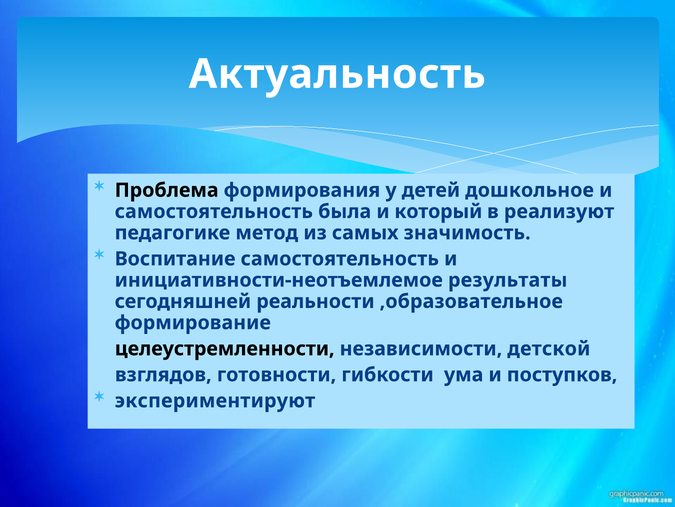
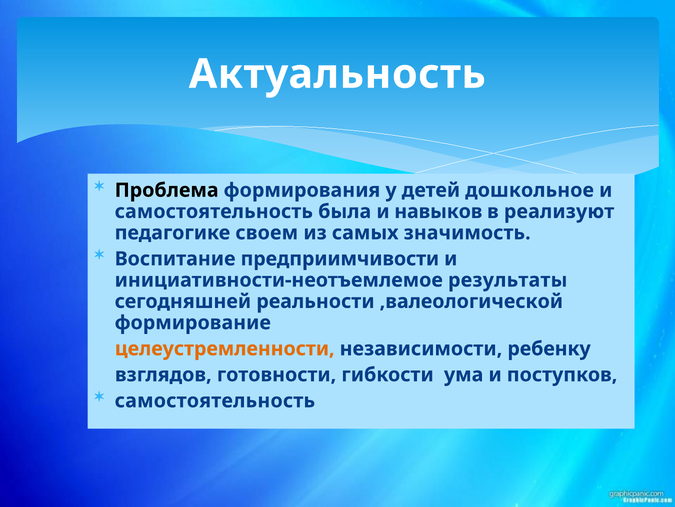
который: который -> навыков (438, 211)
метод: метод -> своем (267, 232)
Воспитание самостоятельность: самостоятельность -> предприимчивости (340, 258)
,образовательное: ,образовательное -> ,валеологической (471, 301)
целеустремленности colour: black -> orange (225, 348)
детской: детской -> ребенку (549, 348)
экспериментируют: экспериментируют -> самостоятельность (215, 400)
